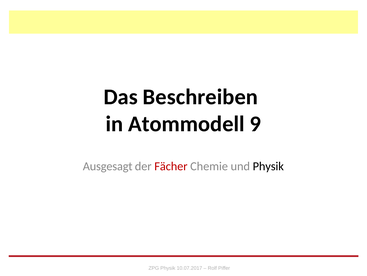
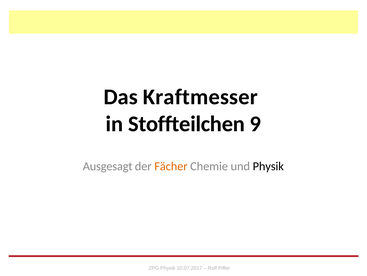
Beschreiben: Beschreiben -> Kraftmesser (200, 97)
Atommodell: Atommodell -> Stoffteilchen (187, 124)
Fächer colour: red -> orange (171, 166)
